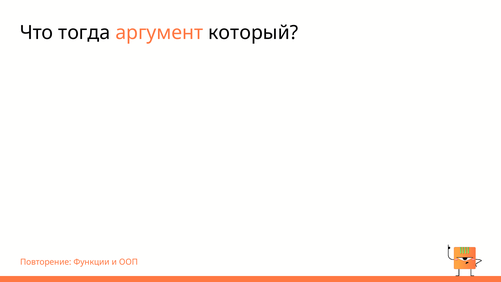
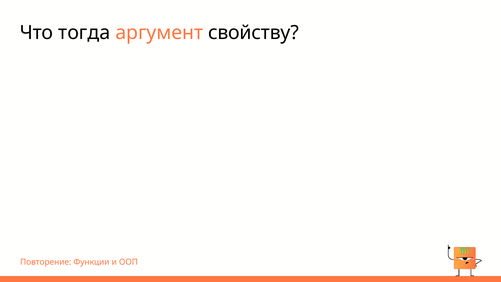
который: который -> свойству (253, 33)
